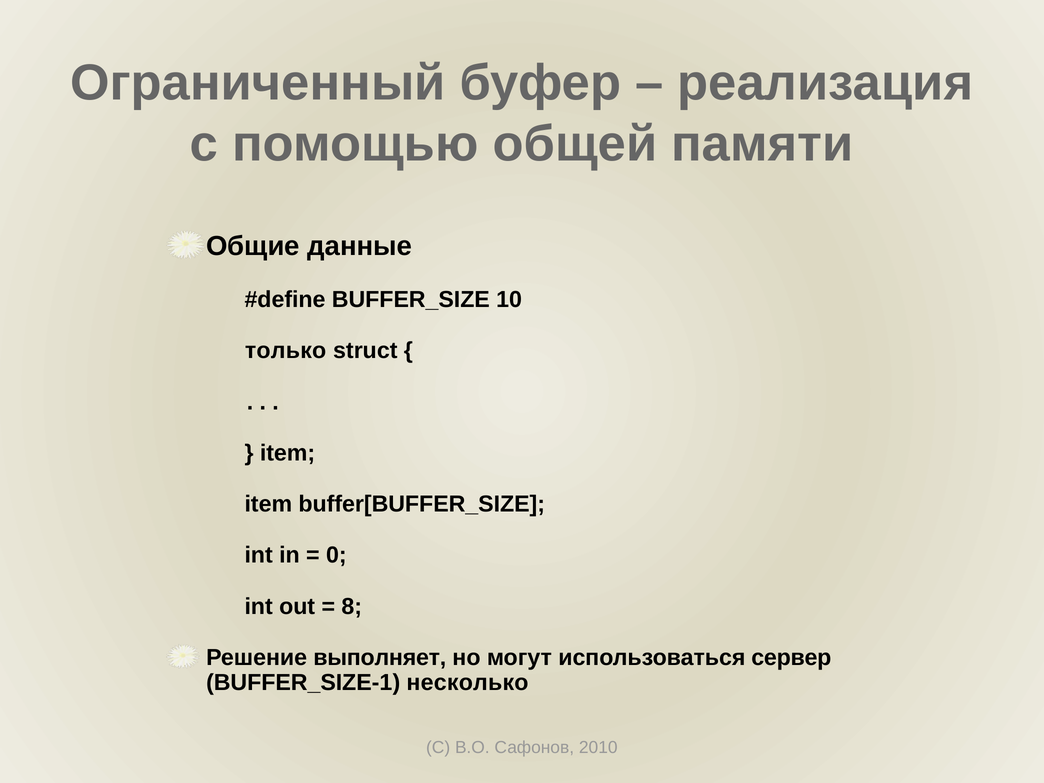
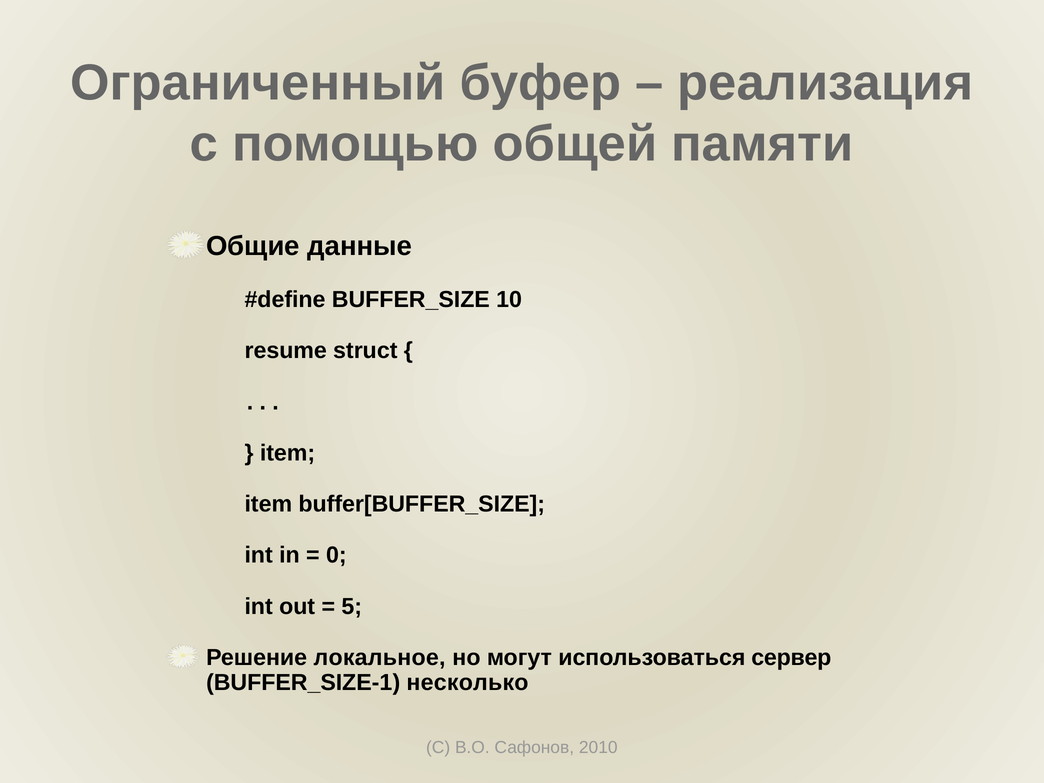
только: только -> resume (286, 351)
8: 8 -> 5 (352, 606)
выполняет: выполняет -> локальное (380, 658)
